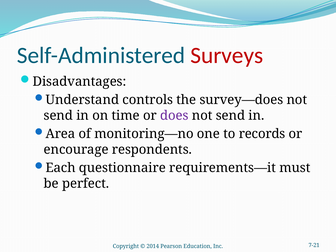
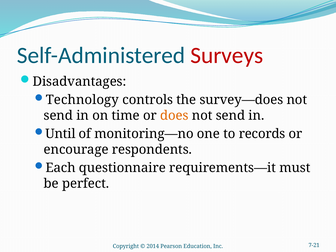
Understand: Understand -> Technology (82, 100)
does colour: purple -> orange (174, 116)
Area: Area -> Until (61, 134)
